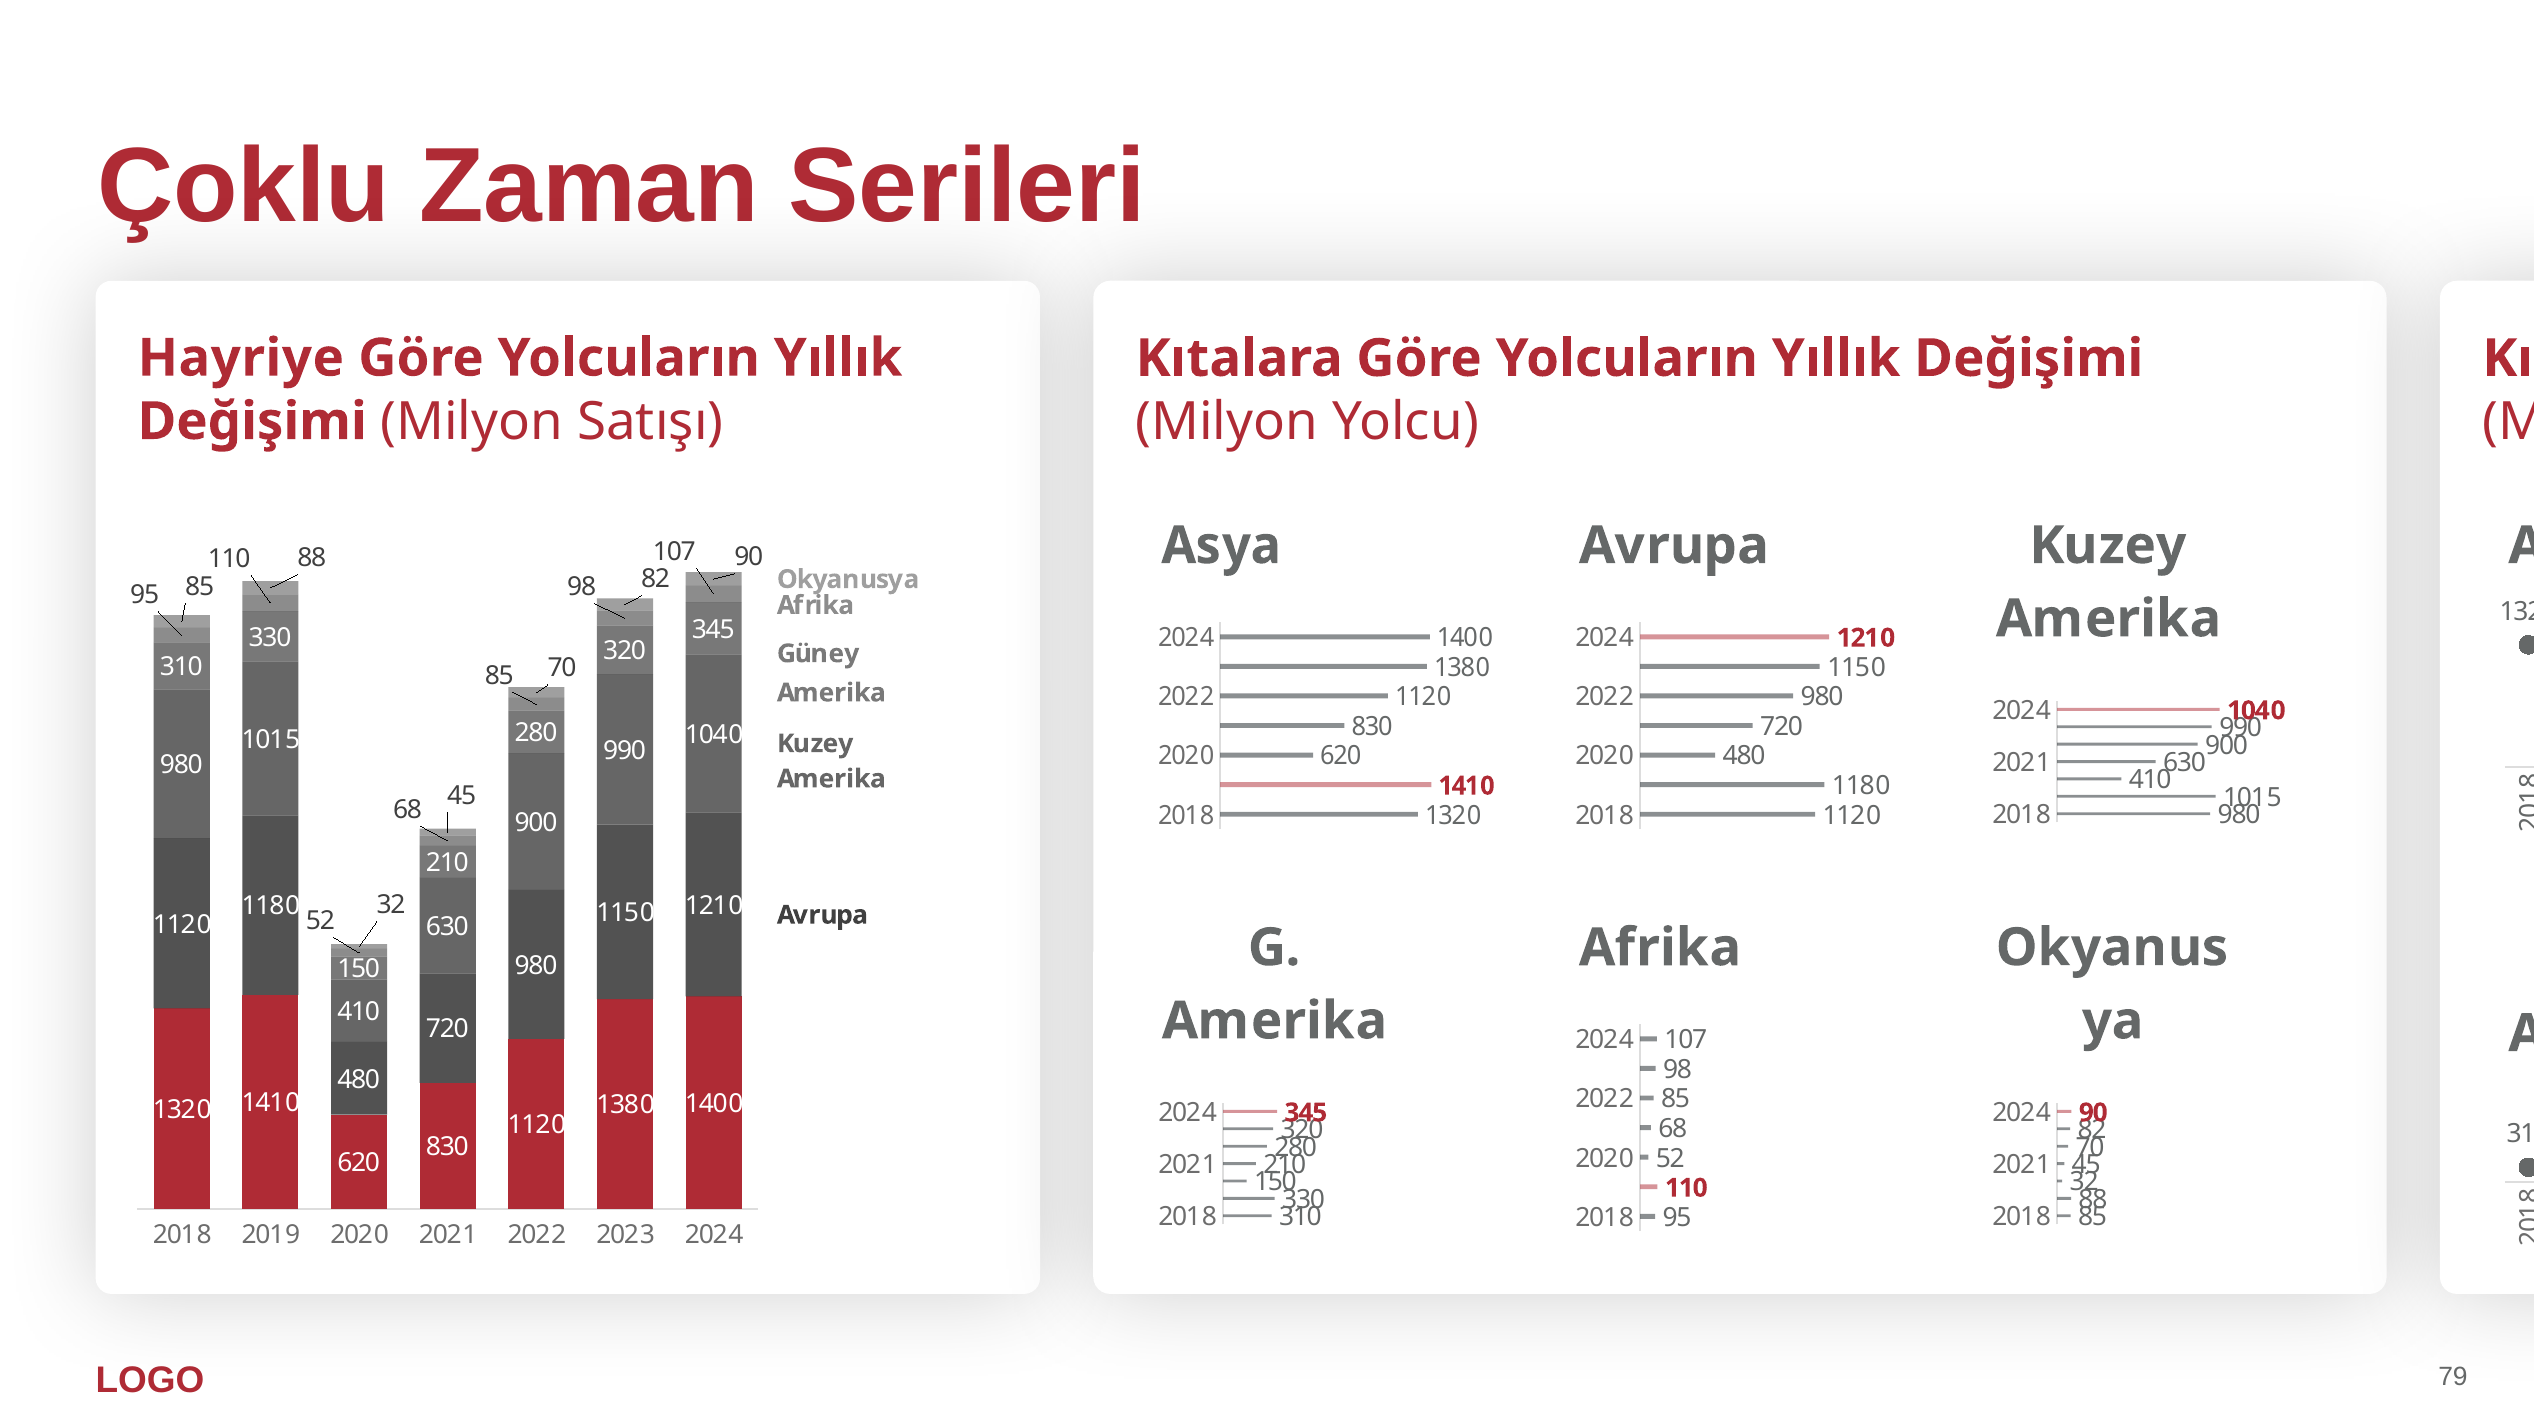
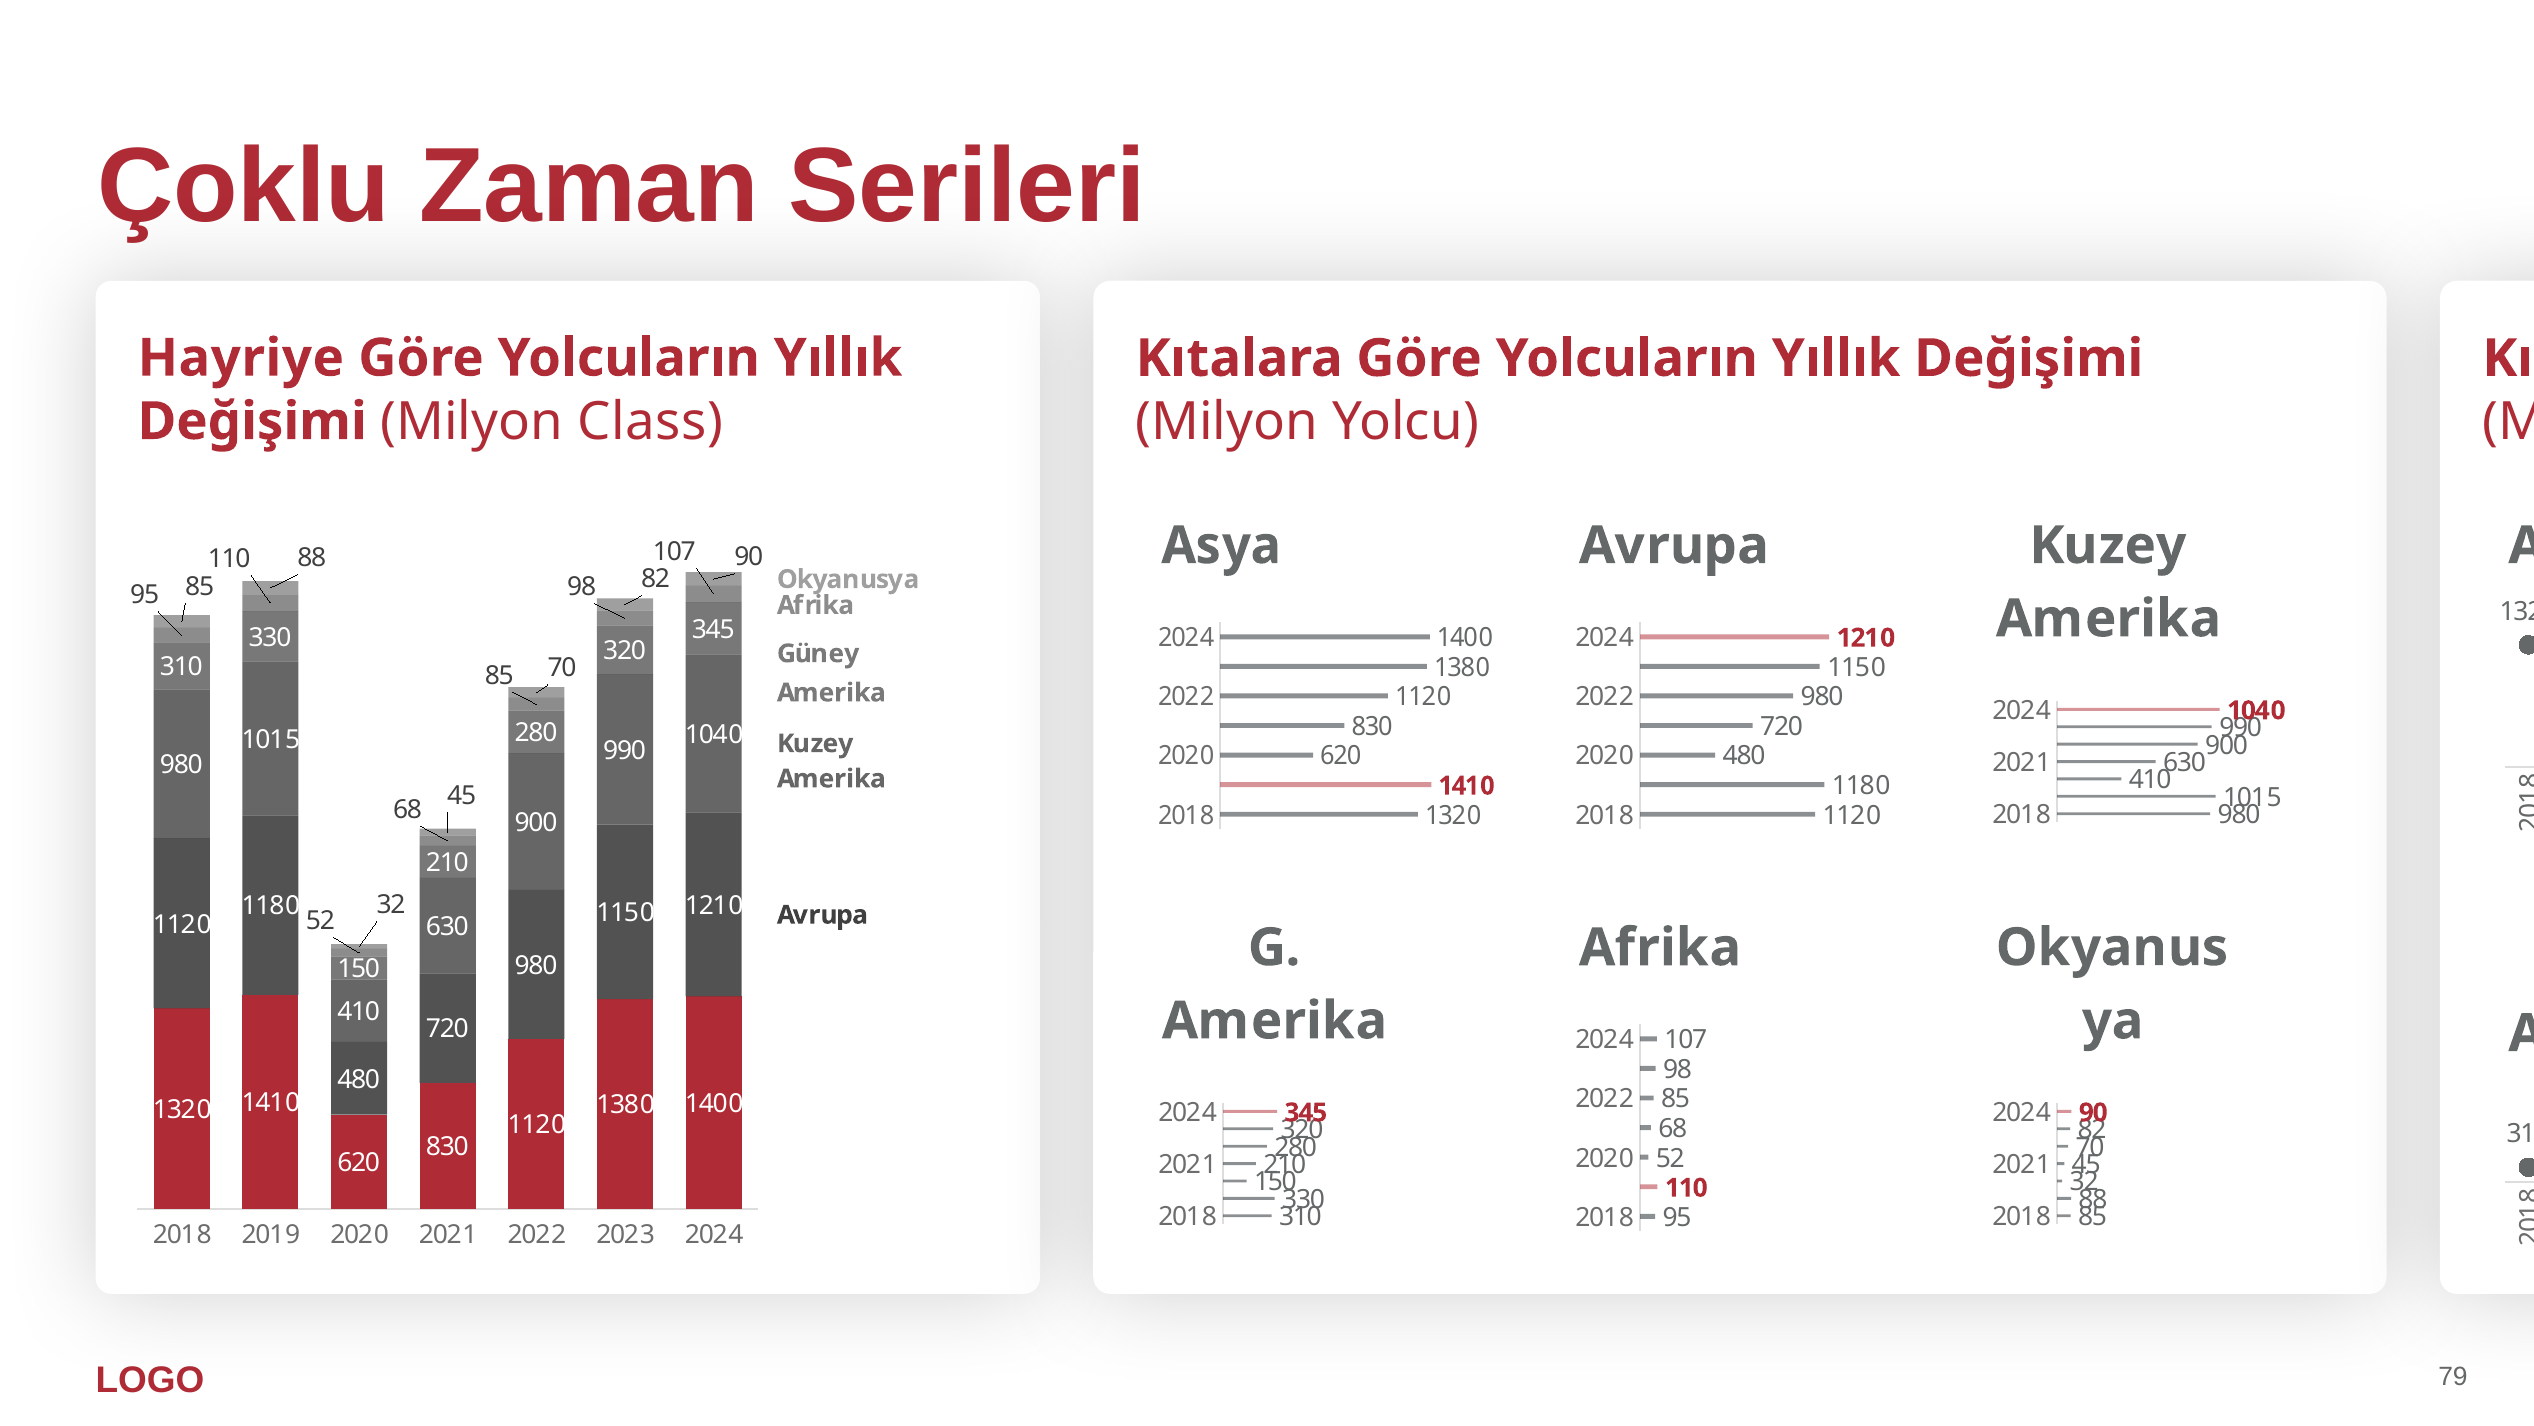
Satışı: Satışı -> Class (650, 421)
